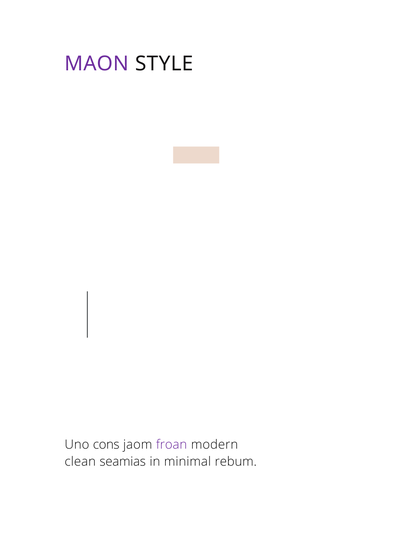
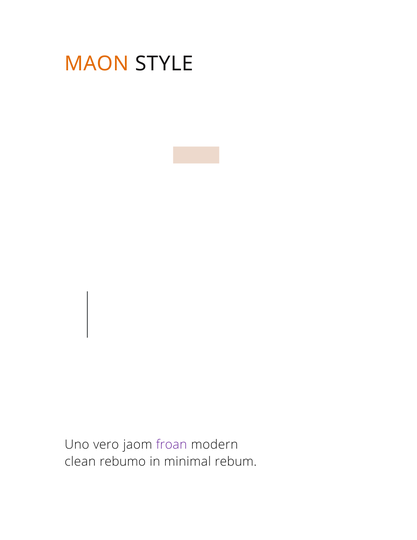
MAON colour: purple -> orange (97, 64)
cons: cons -> vero (106, 444)
seamias: seamias -> rebumo (123, 461)
